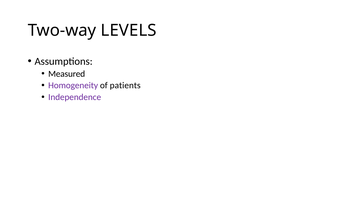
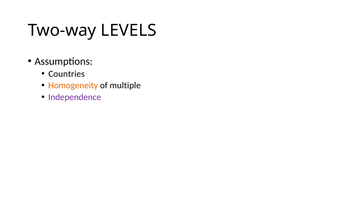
Measured: Measured -> Countries (67, 74)
Homogeneity colour: purple -> orange (73, 86)
patients: patients -> multiple (125, 86)
